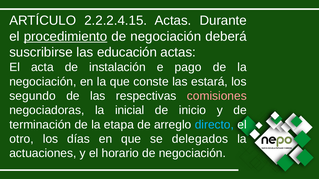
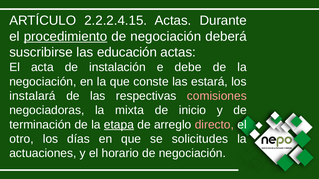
pago: pago -> debe (188, 67)
segundo: segundo -> instalará (33, 96)
inicial: inicial -> mixta (130, 111)
etapa underline: none -> present (119, 125)
directo colour: light blue -> pink (214, 125)
delegados: delegados -> solicitudes (200, 139)
